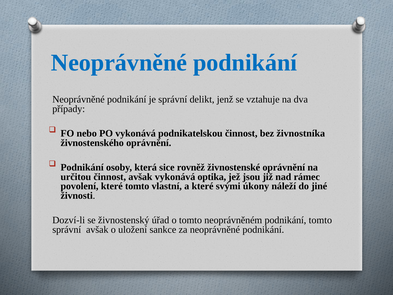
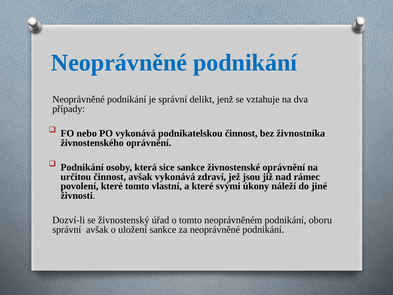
sice rovněž: rovněž -> sankce (191, 167)
optika: optika -> zdraví (212, 177)
podnikání tomto: tomto -> oboru (320, 220)
